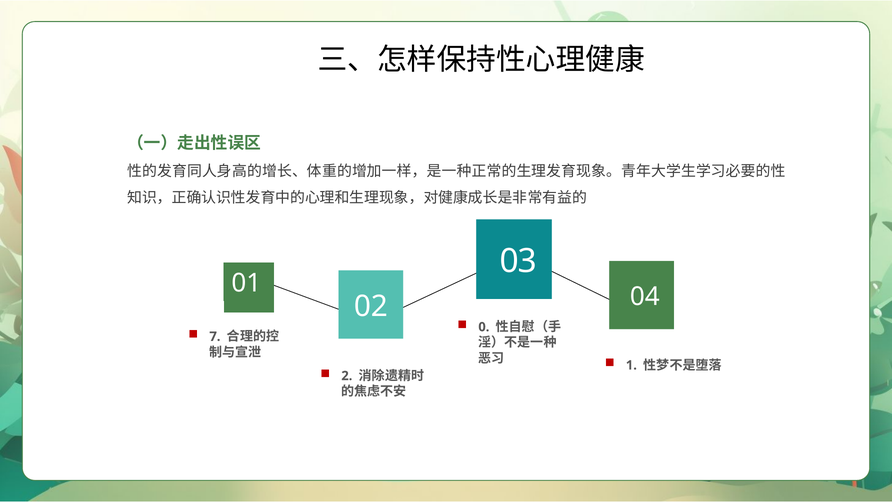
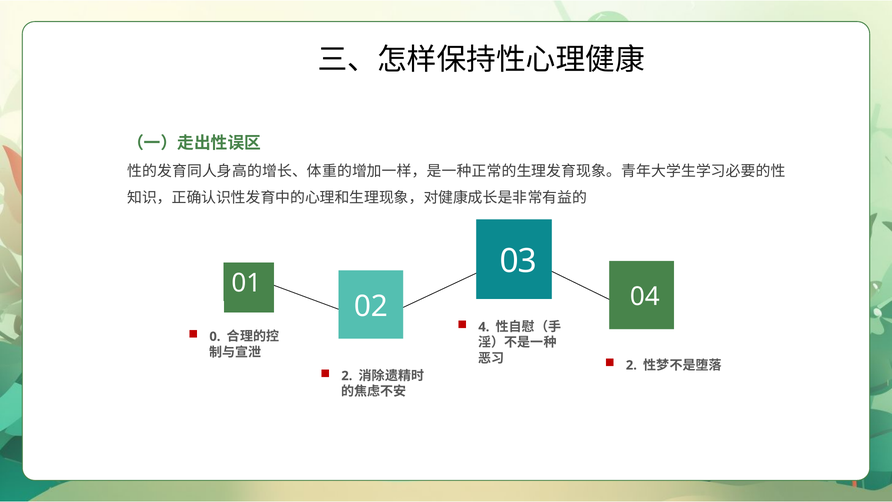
0: 0 -> 4 (484, 327)
7: 7 -> 0 (215, 336)
1: 1 -> 2 (631, 365)
